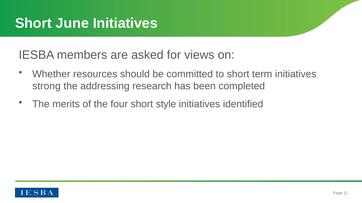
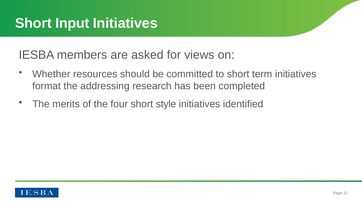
June: June -> Input (72, 23)
strong: strong -> format (47, 86)
